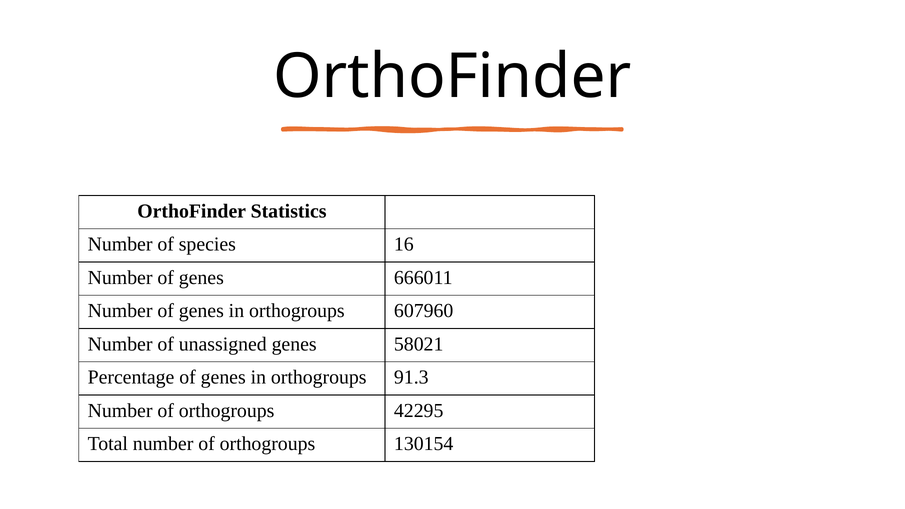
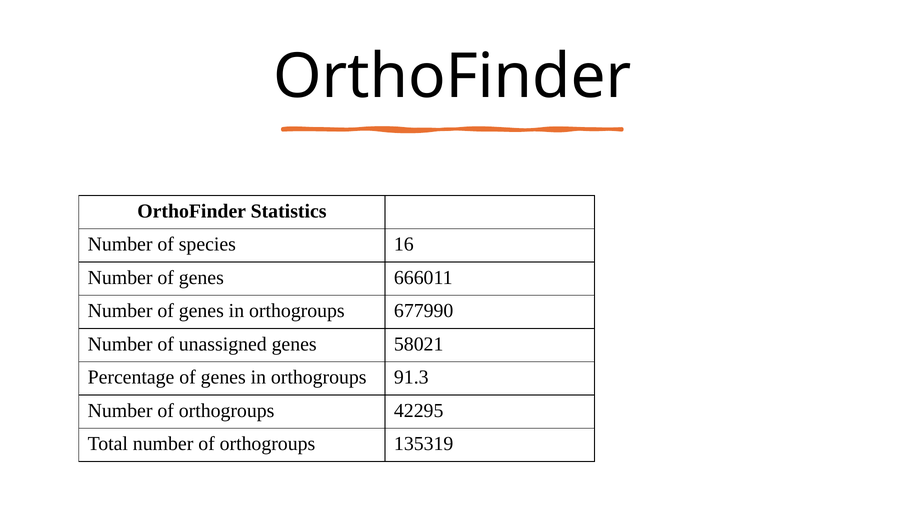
607960: 607960 -> 677990 (424, 311)
130154: 130154 -> 135319 (424, 444)
